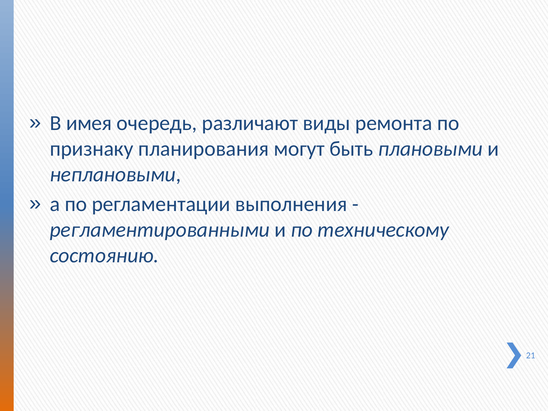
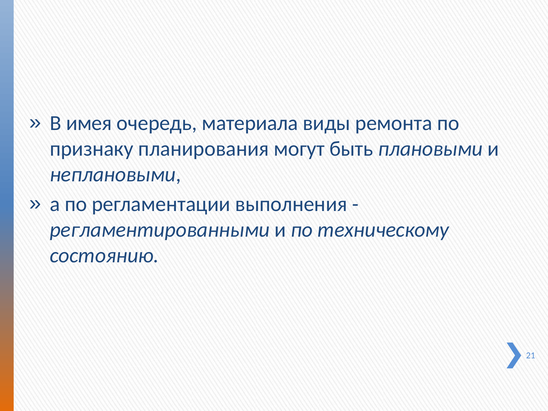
различают: различают -> материала (250, 123)
